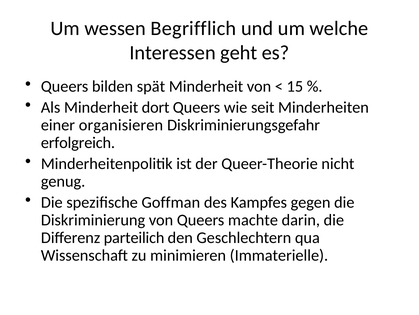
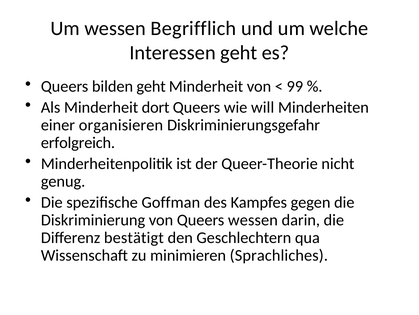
bilden spät: spät -> geht (151, 86)
15: 15 -> 99 (295, 86)
seit: seit -> will (263, 107)
Queers machte: machte -> wessen (253, 220)
parteilich: parteilich -> bestätigt (134, 237)
Immaterielle: Immaterielle -> Sprachliches (279, 255)
